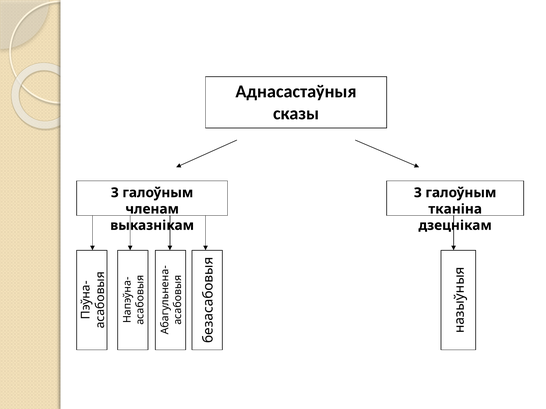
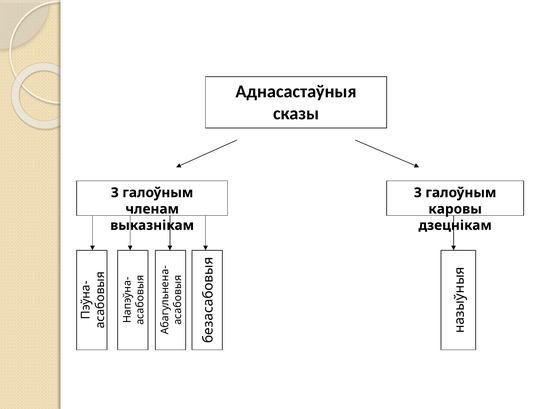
тканіна: тканіна -> каровы (455, 209)
